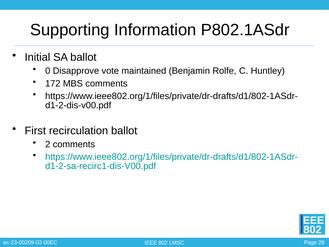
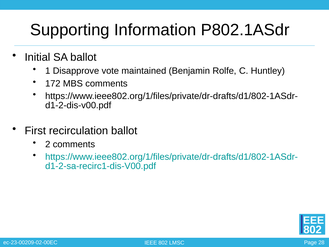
0: 0 -> 1 (48, 71)
